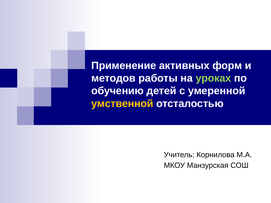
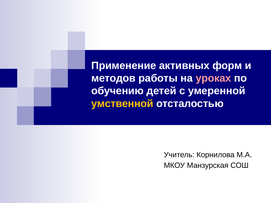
уроках colour: light green -> pink (213, 78)
